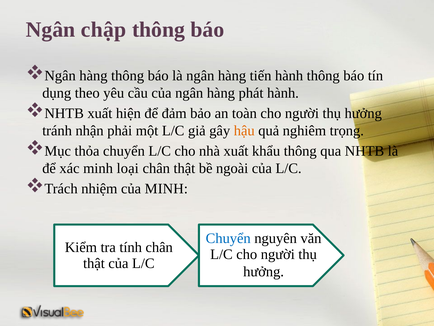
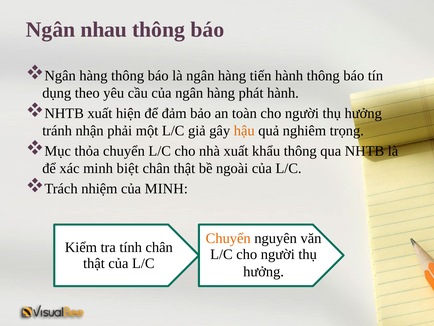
chập: chập -> nhau (104, 30)
loại: loại -> biệt (128, 168)
Chuyển colour: blue -> orange (228, 238)
